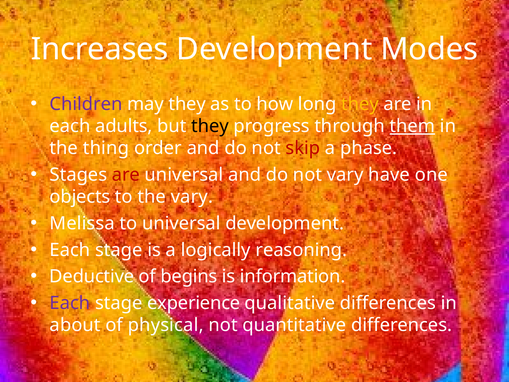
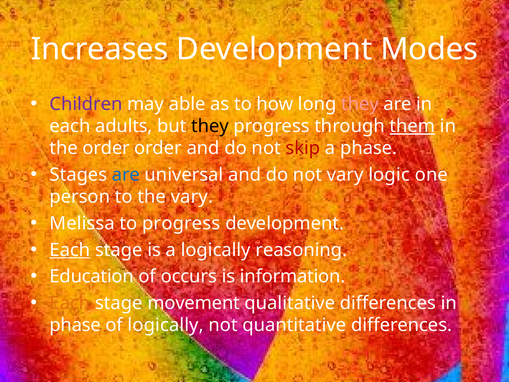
may they: they -> able (187, 104)
they colour: yellow -> pink (360, 104)
the thing: thing -> order (106, 148)
are colour: red -> blue (126, 175)
have: have -> logic (389, 175)
objects: objects -> person (80, 197)
to universal: universal -> progress (181, 223)
Each underline: none -> present (70, 250)
Deductive: Deductive -> Education (92, 276)
begins: begins -> occurs (189, 276)
Each colour: purple -> orange (70, 303)
experience: experience -> movement (194, 303)
about: about -> phase (75, 325)
of physical: physical -> logically (166, 325)
